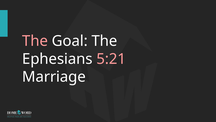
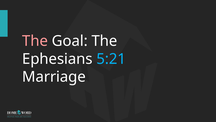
5:21 colour: pink -> light blue (111, 59)
